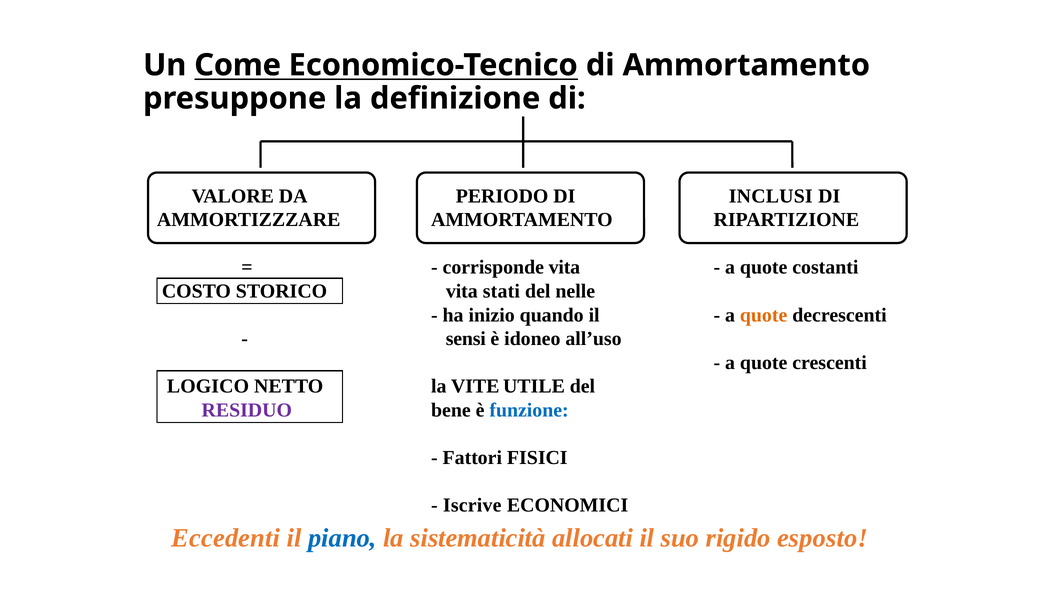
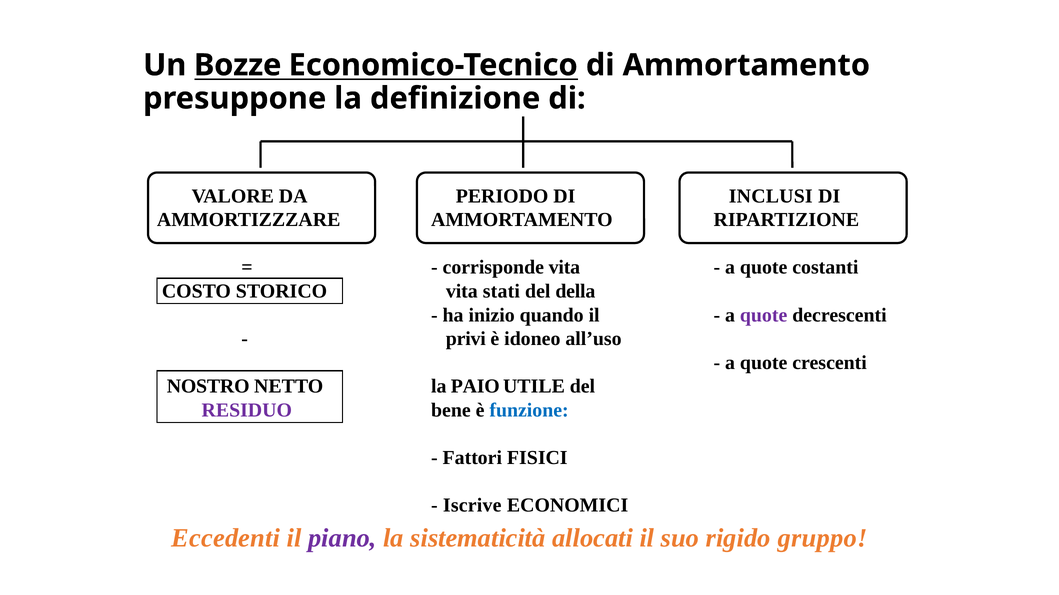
Come: Come -> Bozze (238, 65)
nelle: nelle -> della (575, 292)
quote colour: orange -> purple (764, 315)
sensi: sensi -> privi (466, 339)
LOGICO: LOGICO -> NOSTRO (208, 387)
VITE: VITE -> PAIO (475, 387)
piano colour: blue -> purple (342, 539)
esposto: esposto -> gruppo (822, 539)
